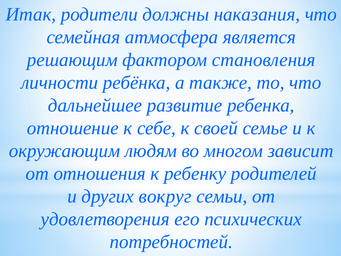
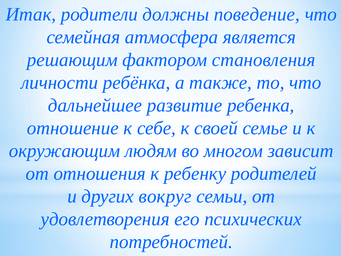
наказания: наказания -> поведение (257, 14)
